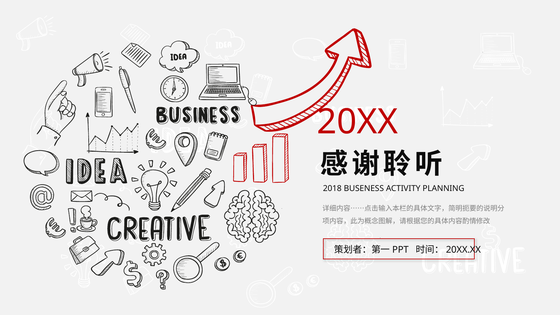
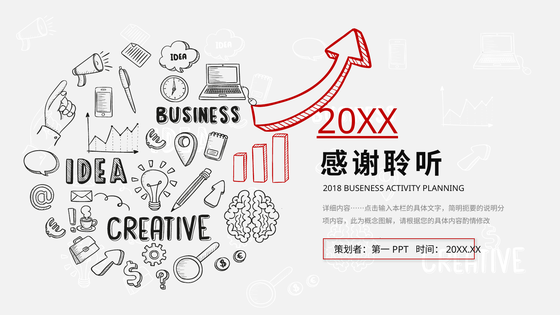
20XX underline: none -> present (357, 122)
